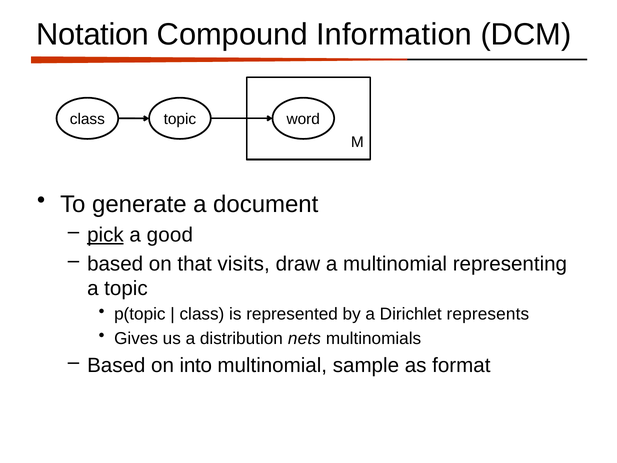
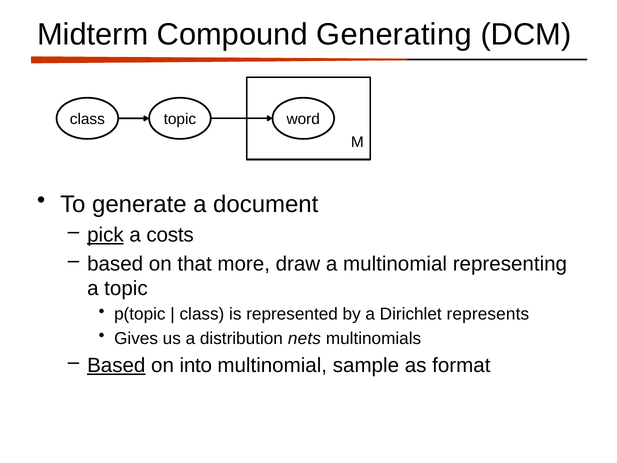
Notation: Notation -> Midterm (93, 35)
Information: Information -> Generating (394, 35)
good: good -> costs (170, 235)
visits: visits -> more (244, 264)
Based underline: none -> present (116, 365)
